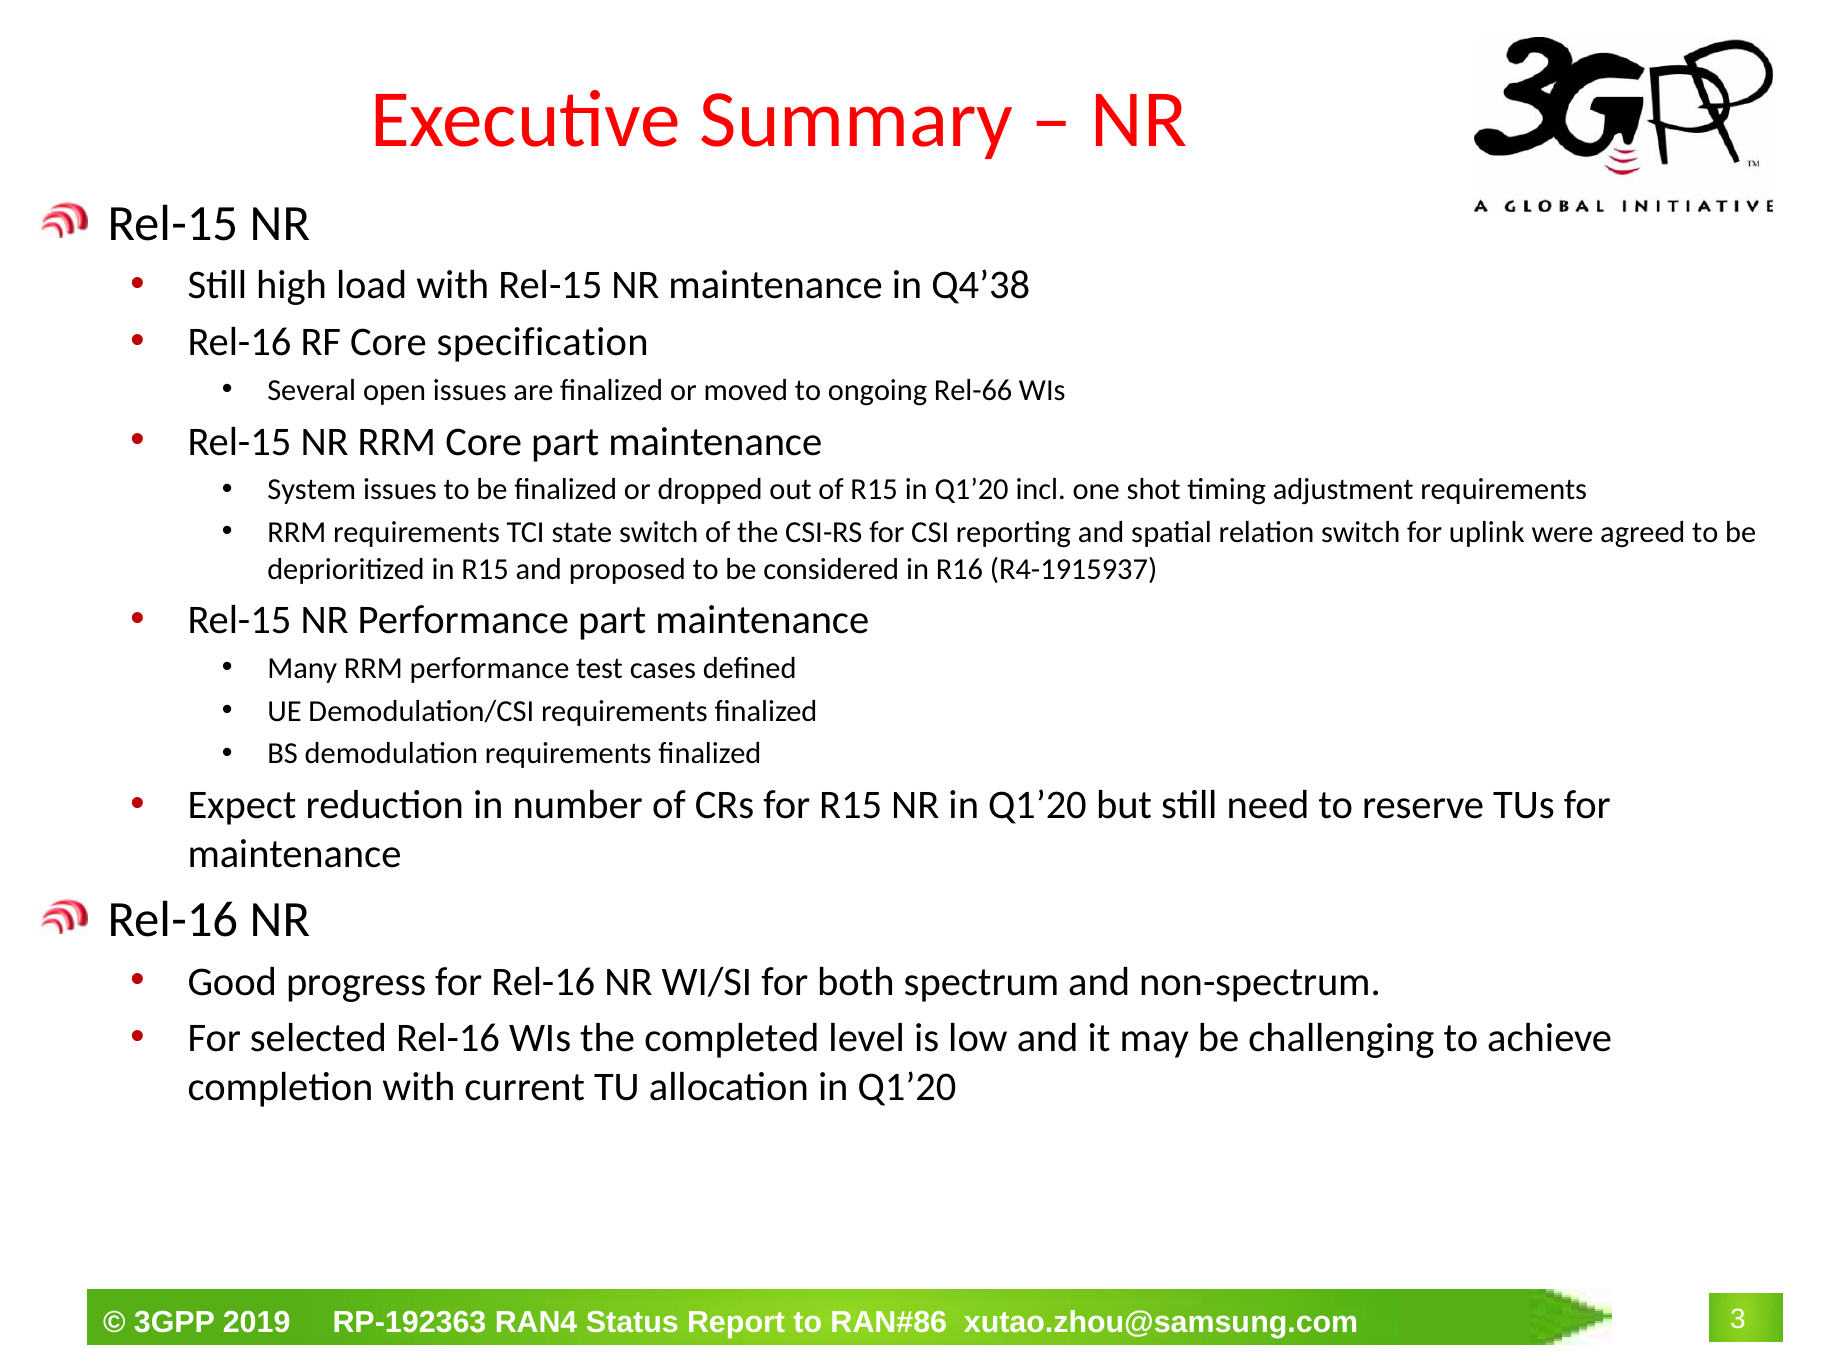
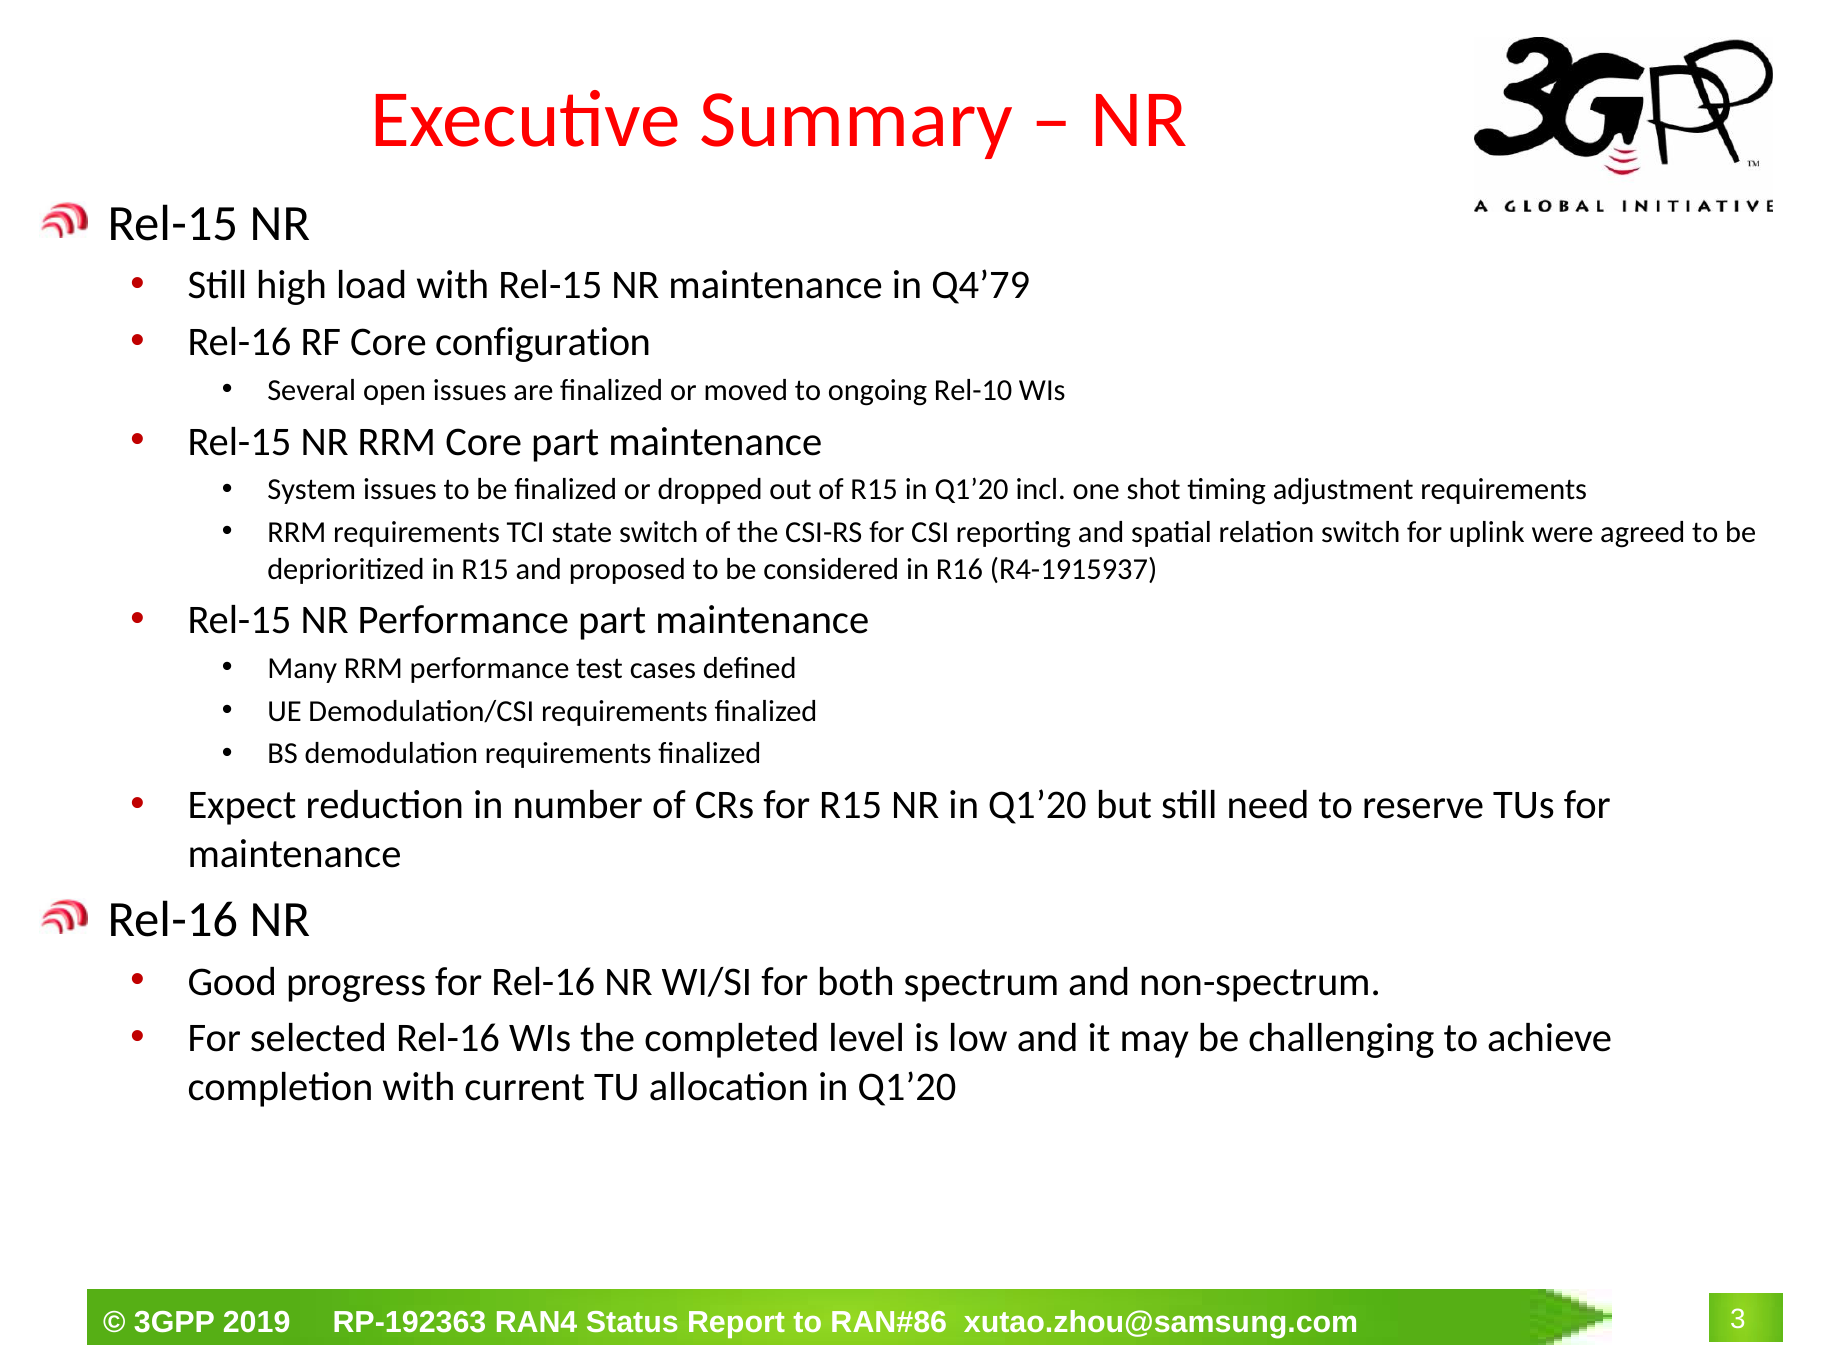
Q4’38: Q4’38 -> Q4’79 (981, 285)
specification: specification -> configuration (543, 342)
Rel-66: Rel-66 -> Rel-10 (973, 390)
